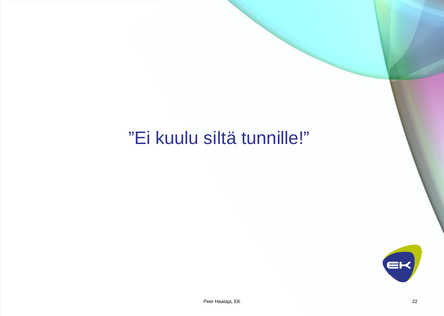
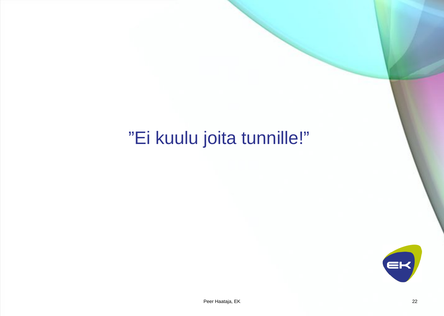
siltä: siltä -> joita (220, 138)
